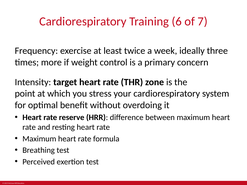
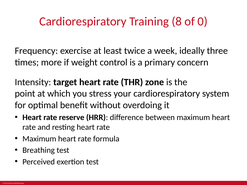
6: 6 -> 8 (177, 21)
7: 7 -> 0 (203, 21)
